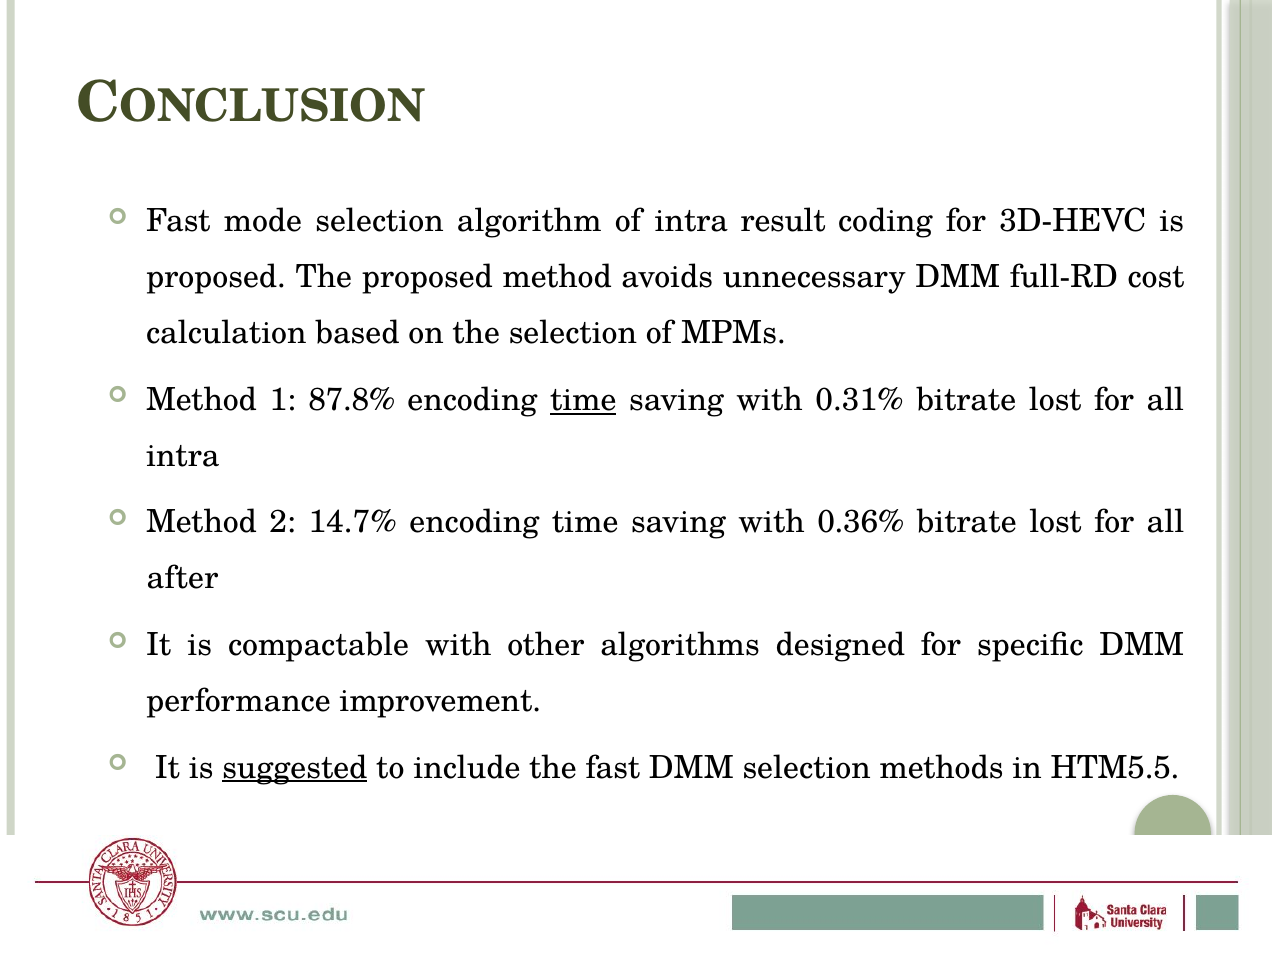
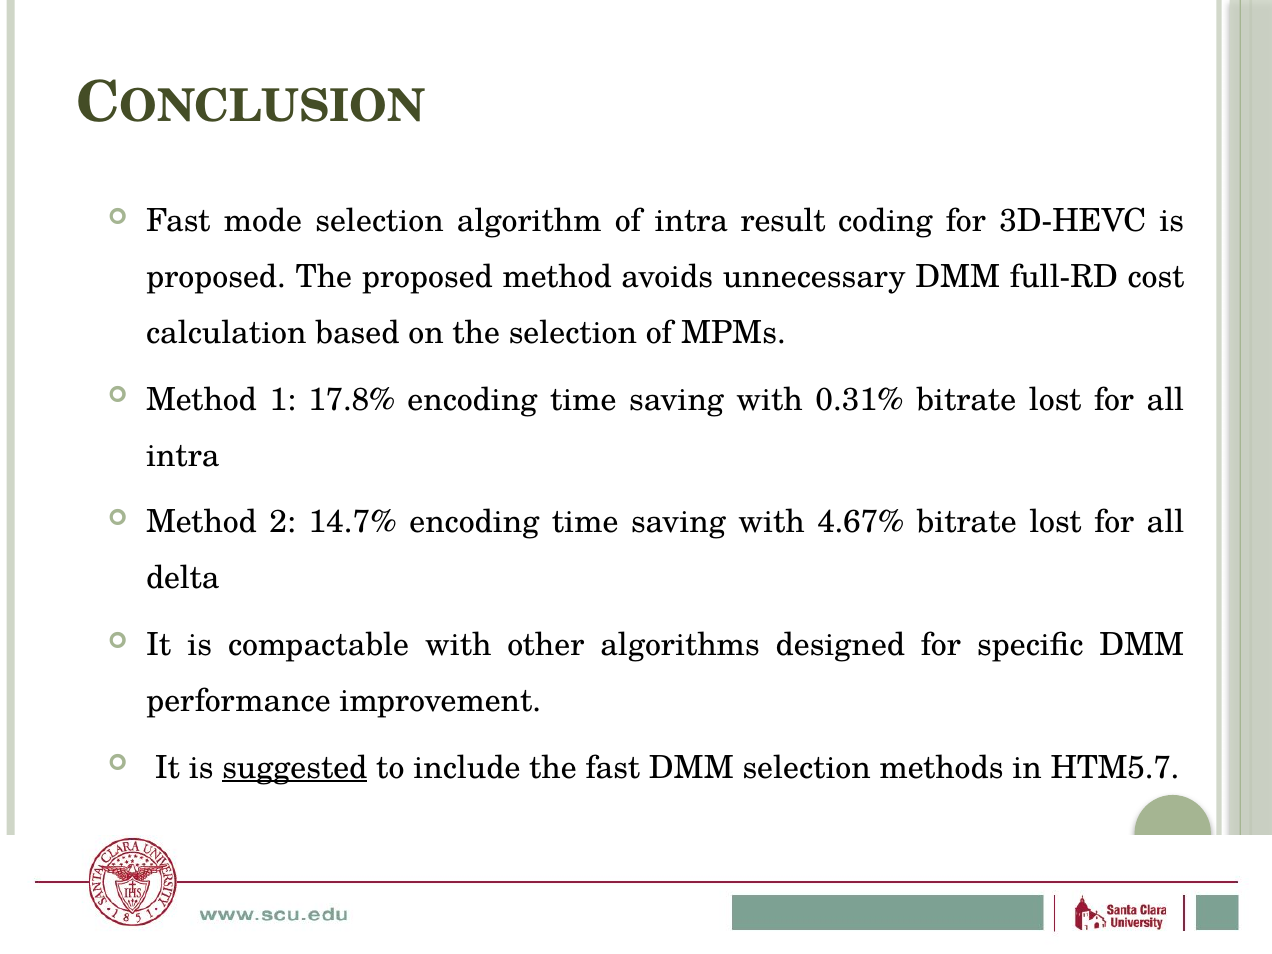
87.8%: 87.8% -> 17.8% (352, 400)
time underline: present -> none (583, 400)
0.36%: 0.36% -> 4.67% (861, 522)
after: after -> delta (183, 578)
HTM5.5: HTM5.5 -> HTM5.7 (1115, 768)
